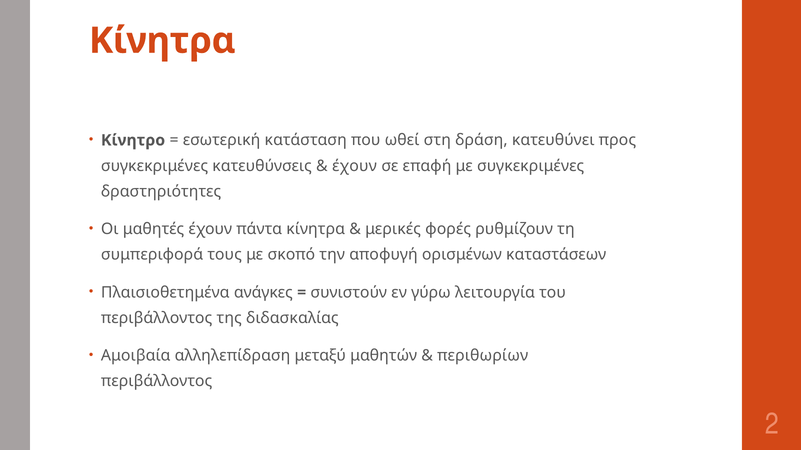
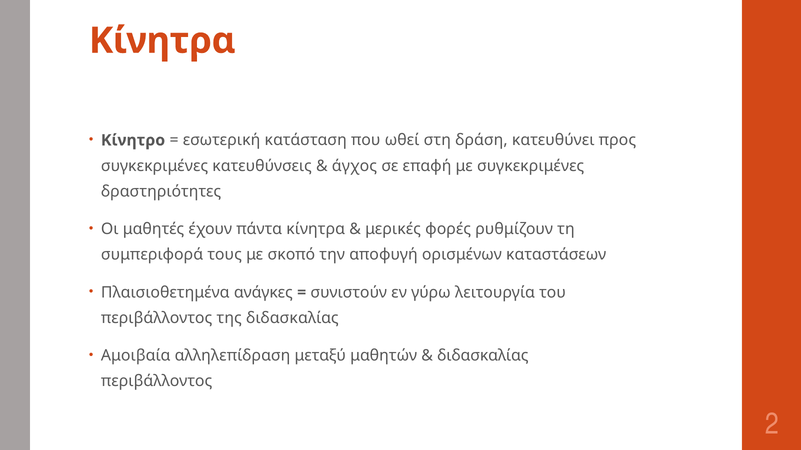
έχουν: έχουν -> άγχος (354, 166)
περιθωρίων: περιθωρίων -> διδασκαλίας (483, 356)
